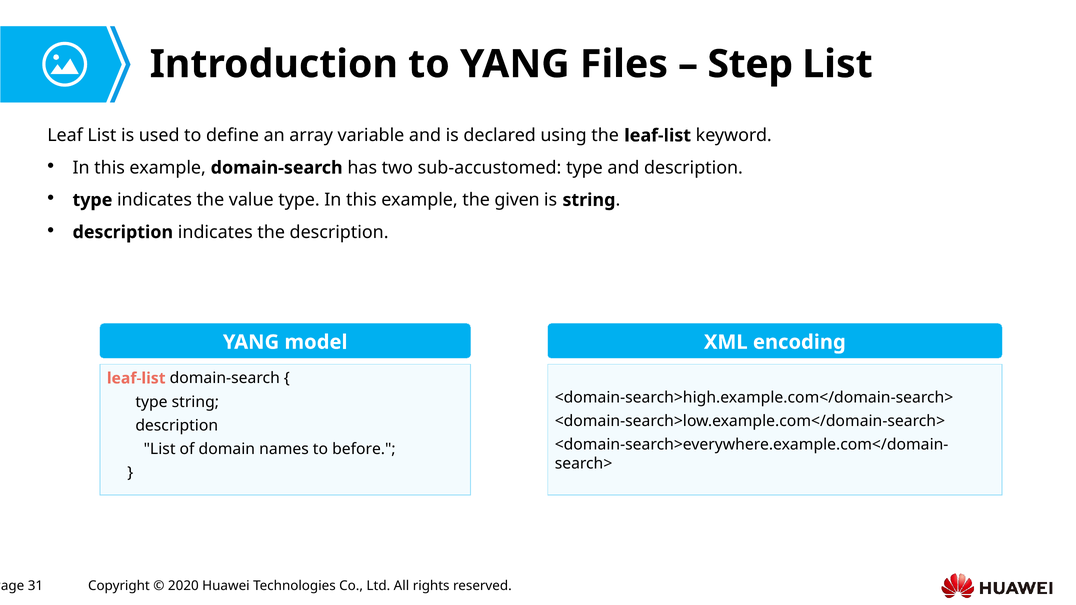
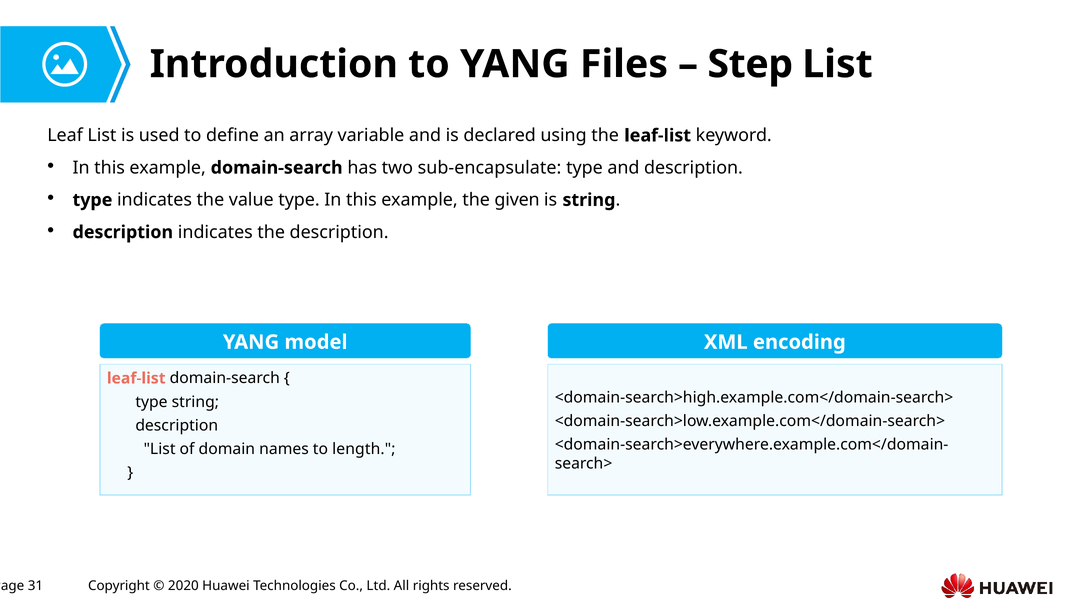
sub-accustomed: sub-accustomed -> sub-encapsulate (490, 168)
before: before -> length (364, 449)
